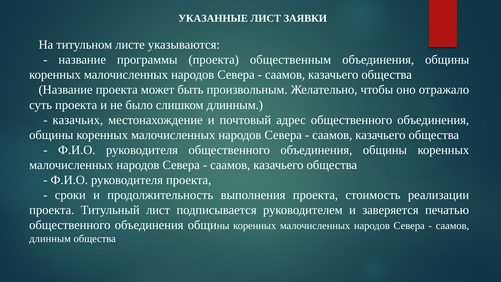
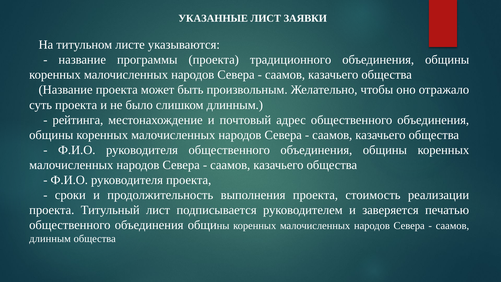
общественным: общественным -> традиционного (291, 60)
казачьих: казачьих -> рейтинга (78, 120)
